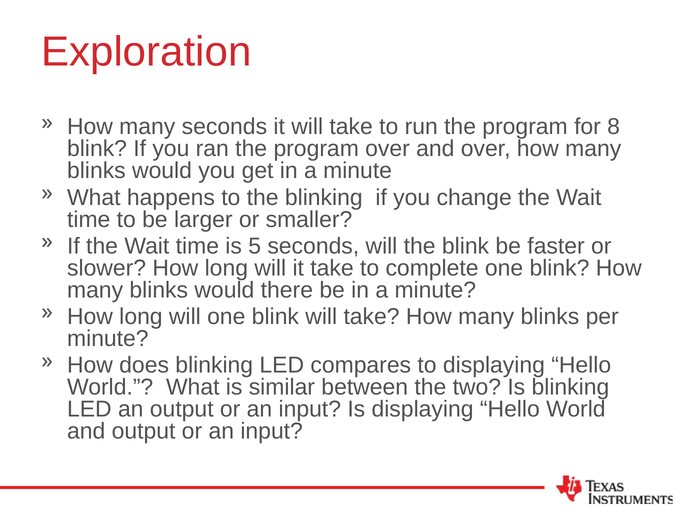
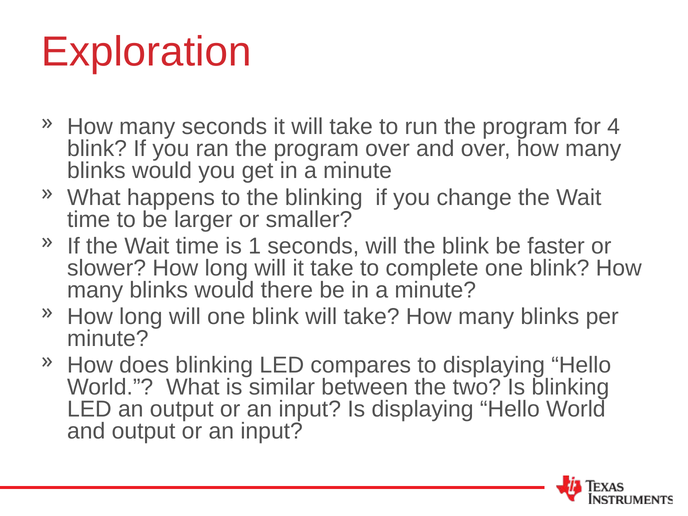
8: 8 -> 4 (614, 127)
5: 5 -> 1 (255, 246)
